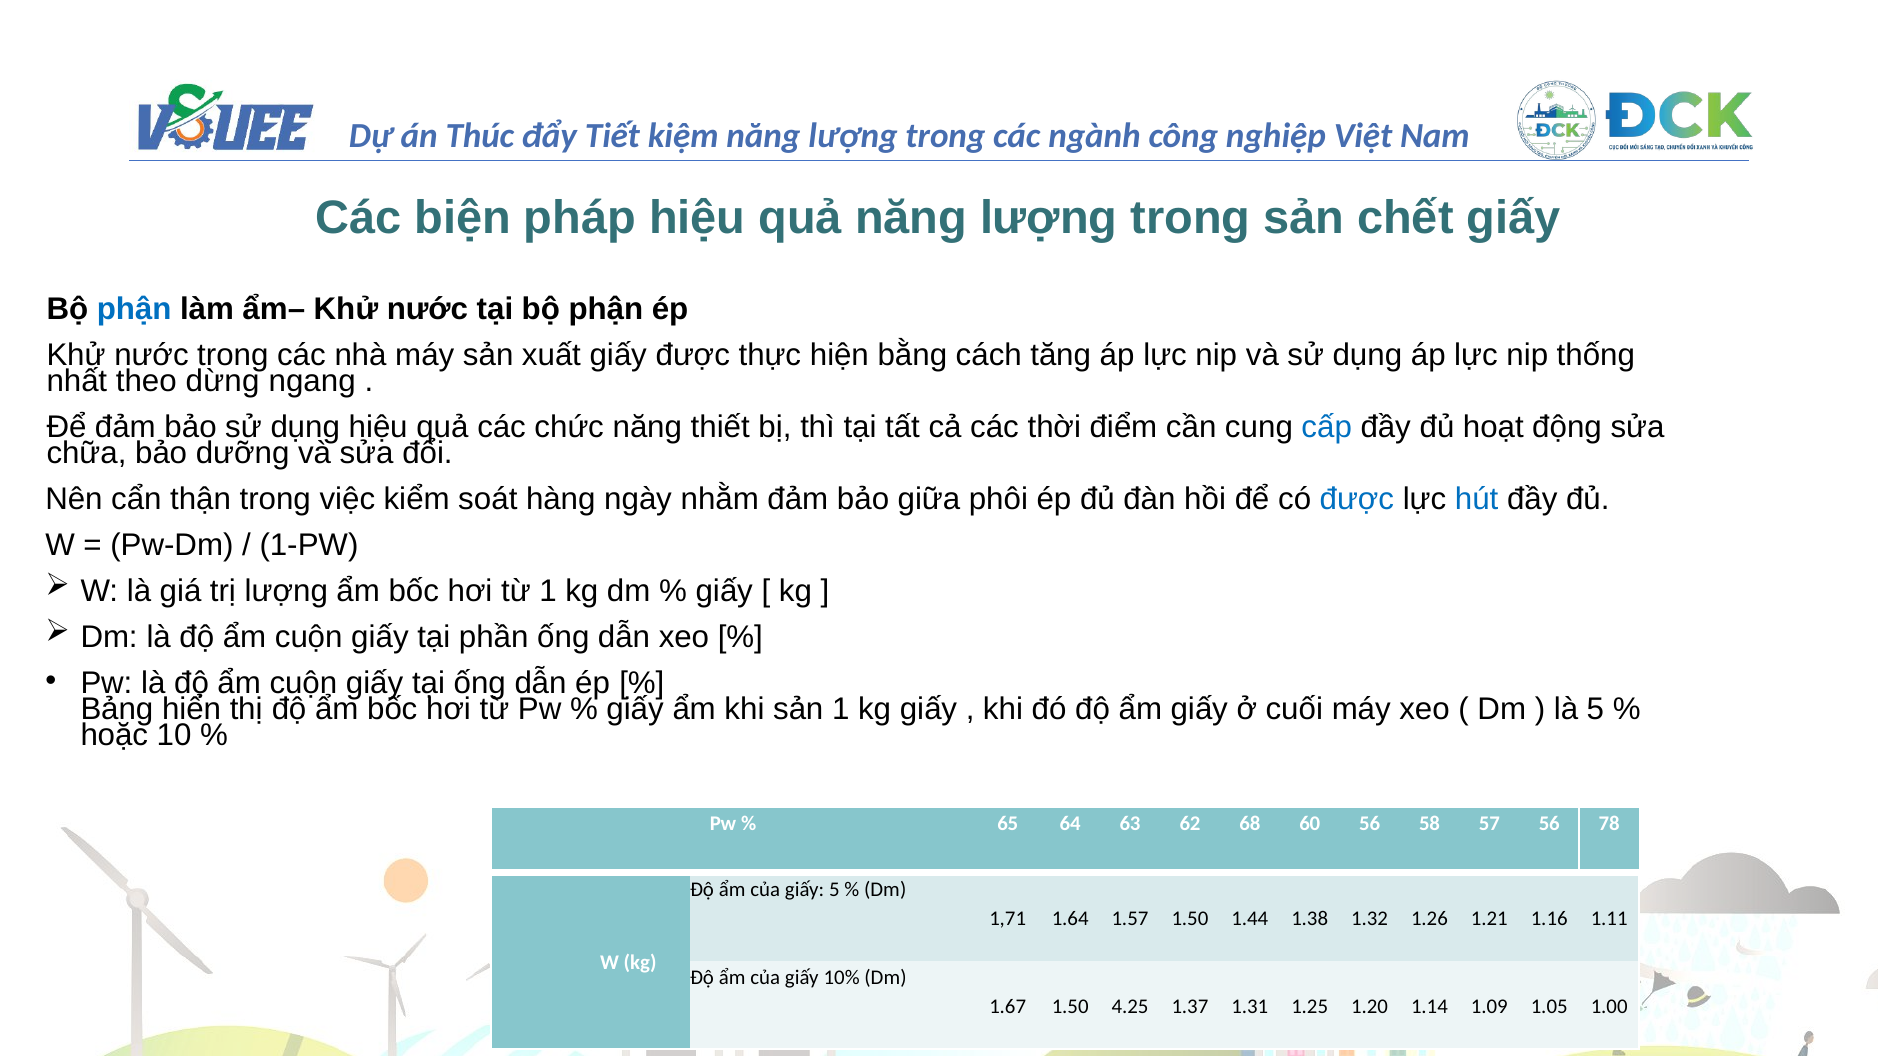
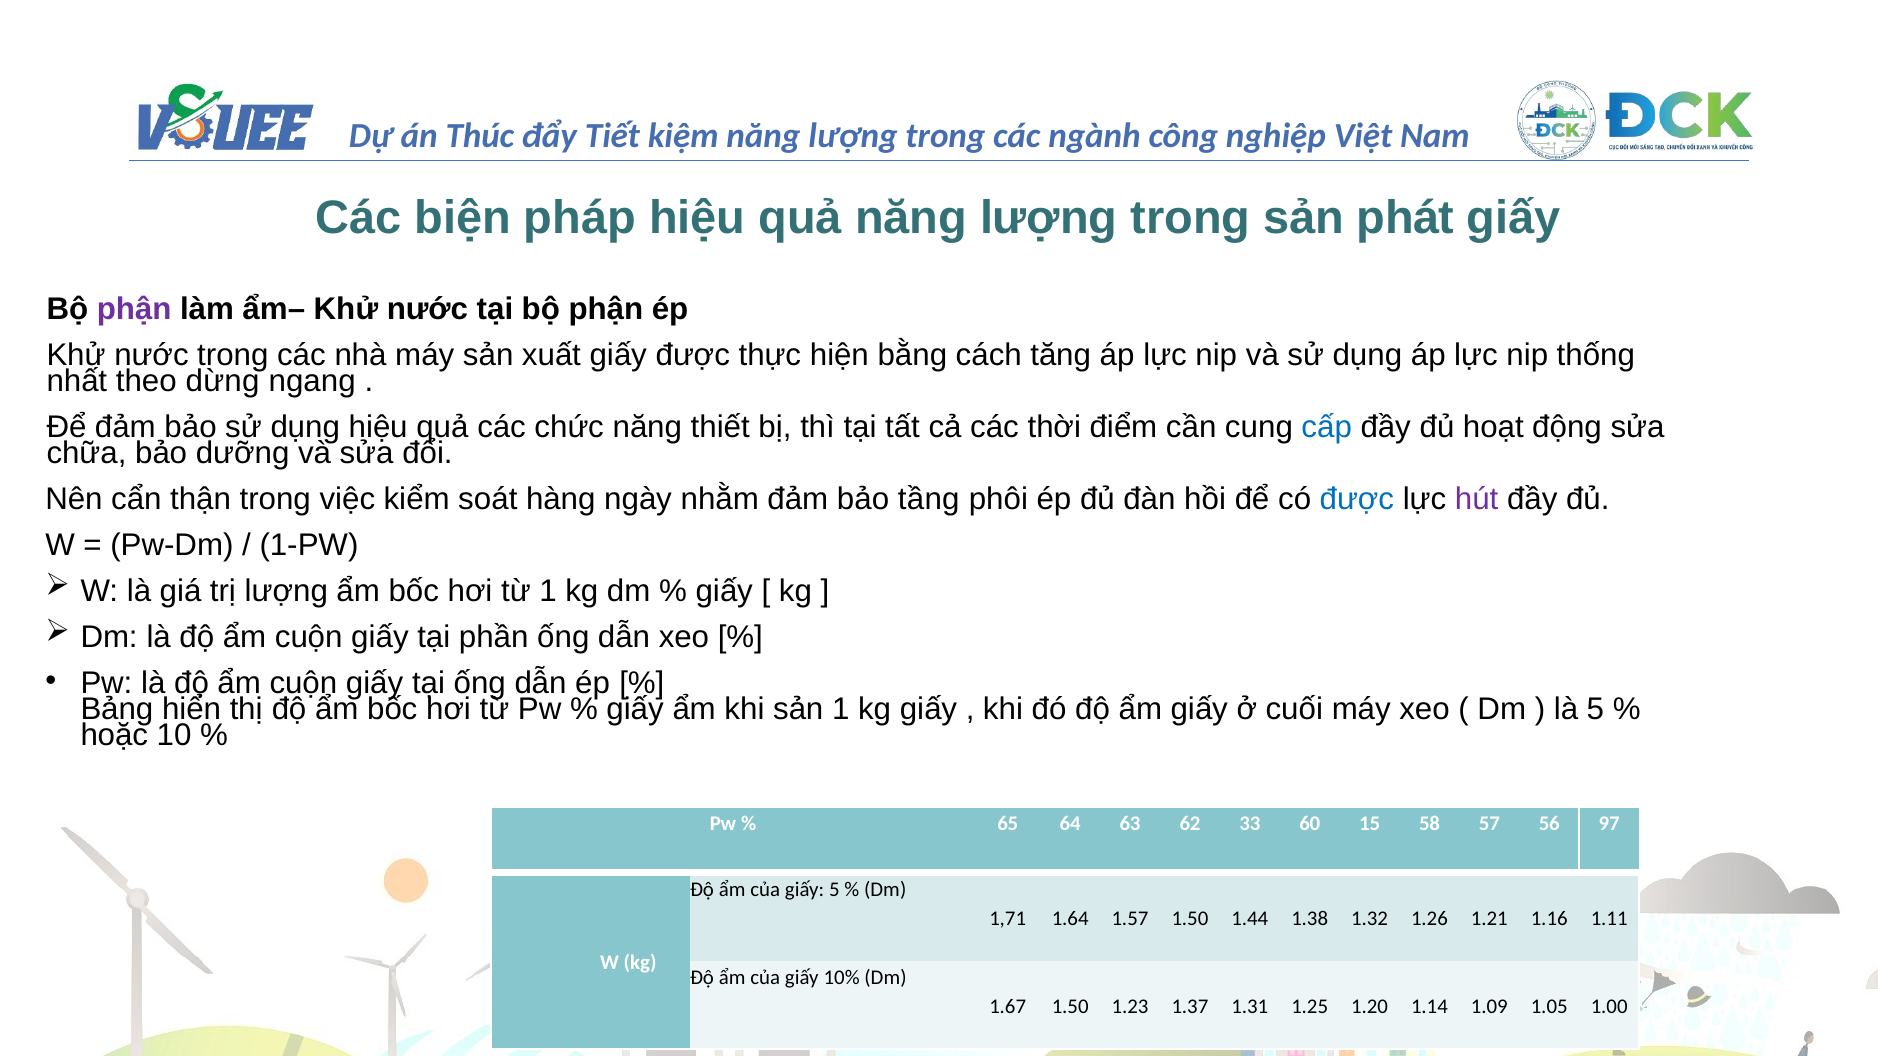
chết: chết -> phát (1406, 218)
phận colour: blue -> purple (134, 309)
giữa: giữa -> tầng (929, 499)
hút colour: blue -> purple (1477, 499)
68: 68 -> 33 (1250, 824)
60 56: 56 -> 15 (1370, 824)
78: 78 -> 97 (1609, 824)
4.25: 4.25 -> 1.23 (1130, 1007)
